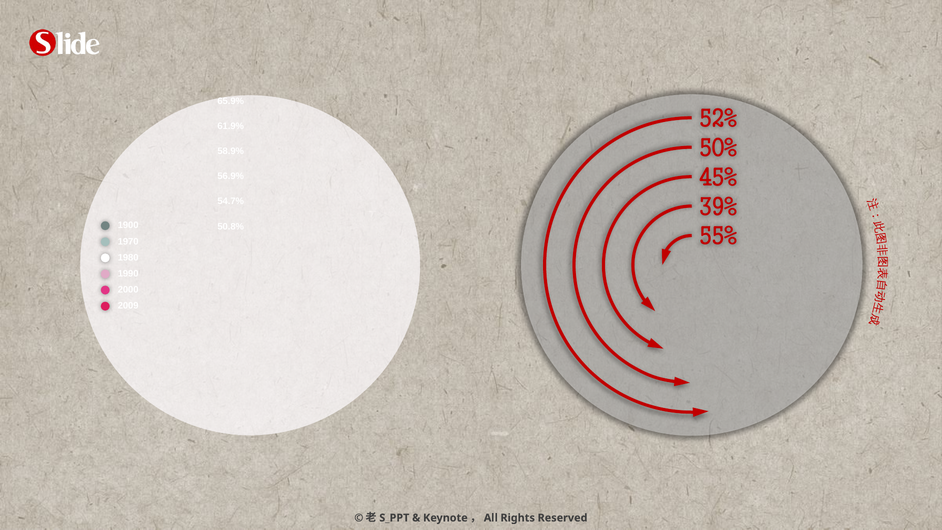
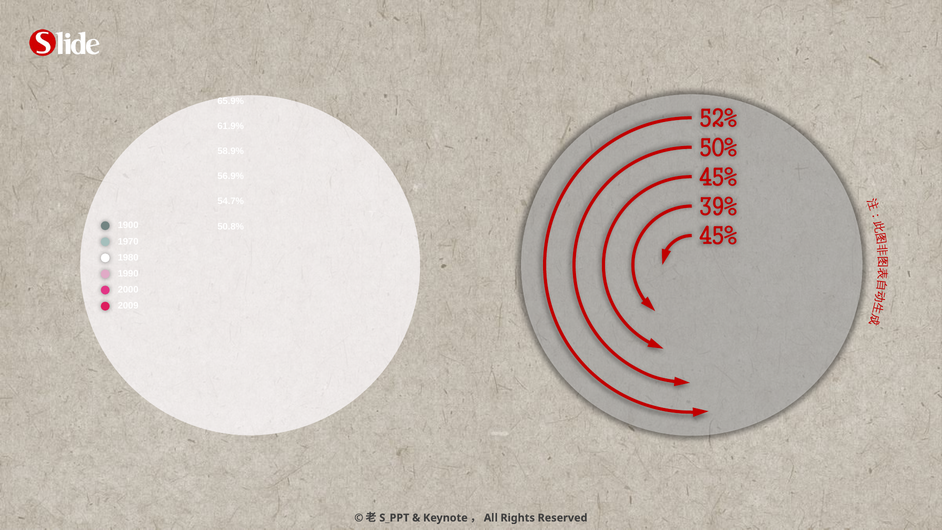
55%: 55% -> 45% (718, 236)
